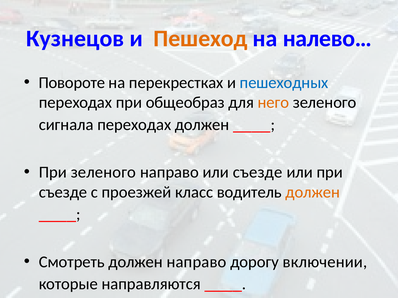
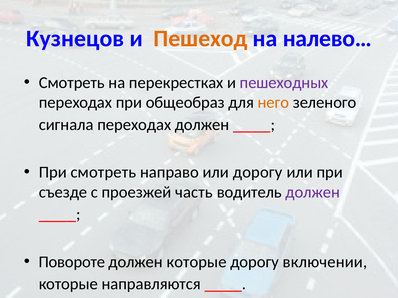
Повороте: Повороте -> Смотреть (72, 83)
пешеходных colour: blue -> purple (284, 83)
При зеленого: зеленого -> смотреть (103, 173)
или съезде: съезде -> дорогу (258, 173)
класс: класс -> часть (194, 192)
должен colour: orange -> purple (313, 192)
Смотреть: Смотреть -> Повороте (72, 262)
должен направо: направо -> которые (197, 262)
